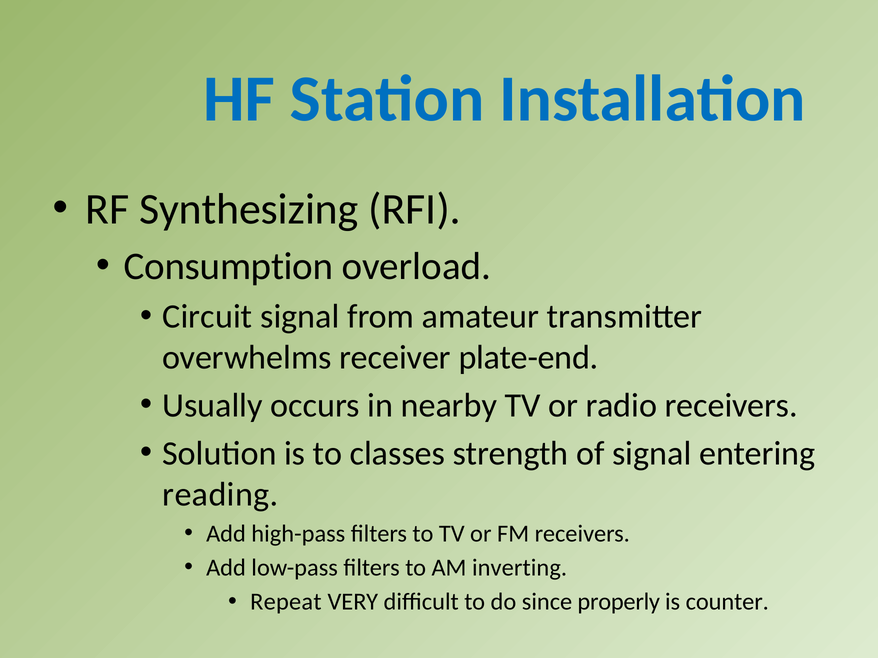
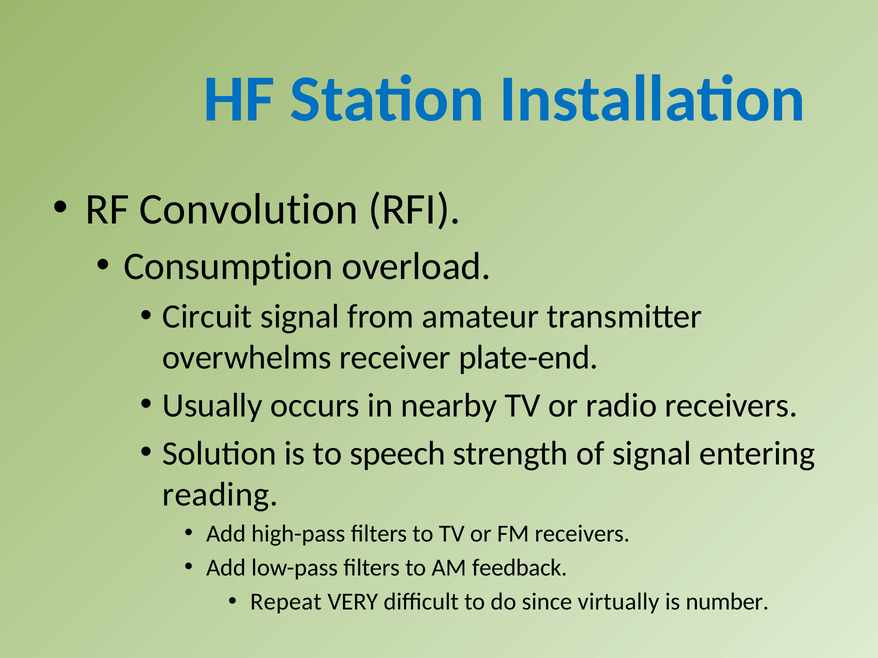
Synthesizing: Synthesizing -> Convolution (249, 209)
classes: classes -> speech (398, 454)
inverting: inverting -> feedback (520, 568)
properly: properly -> virtually (619, 602)
counter: counter -> number (727, 602)
